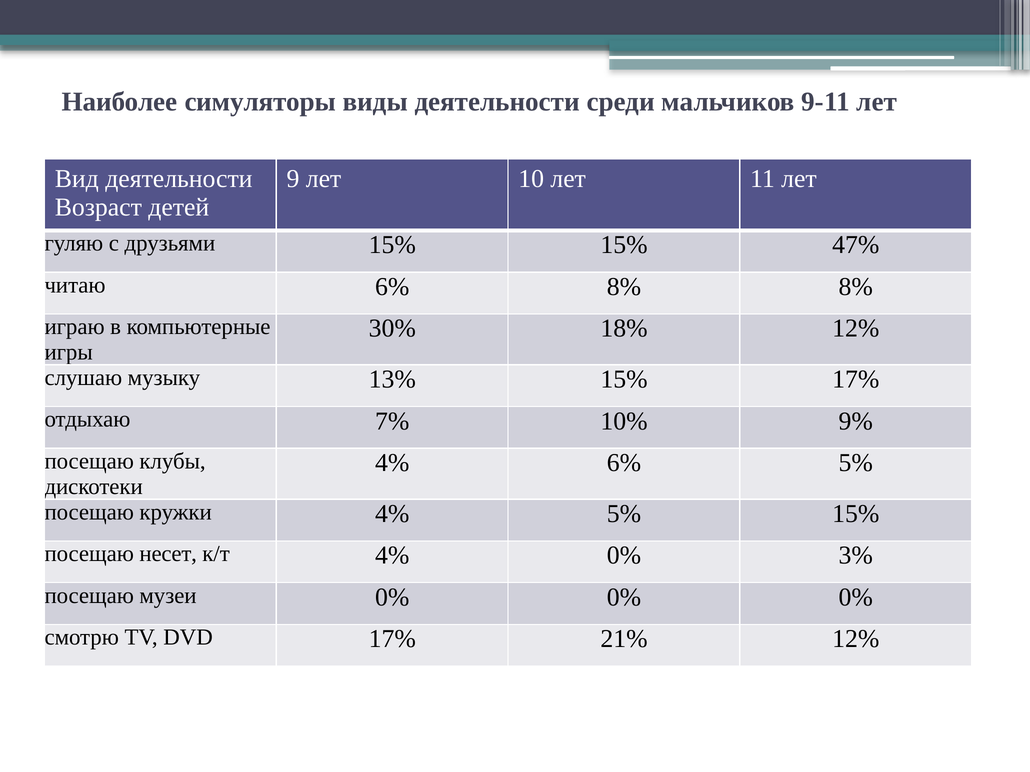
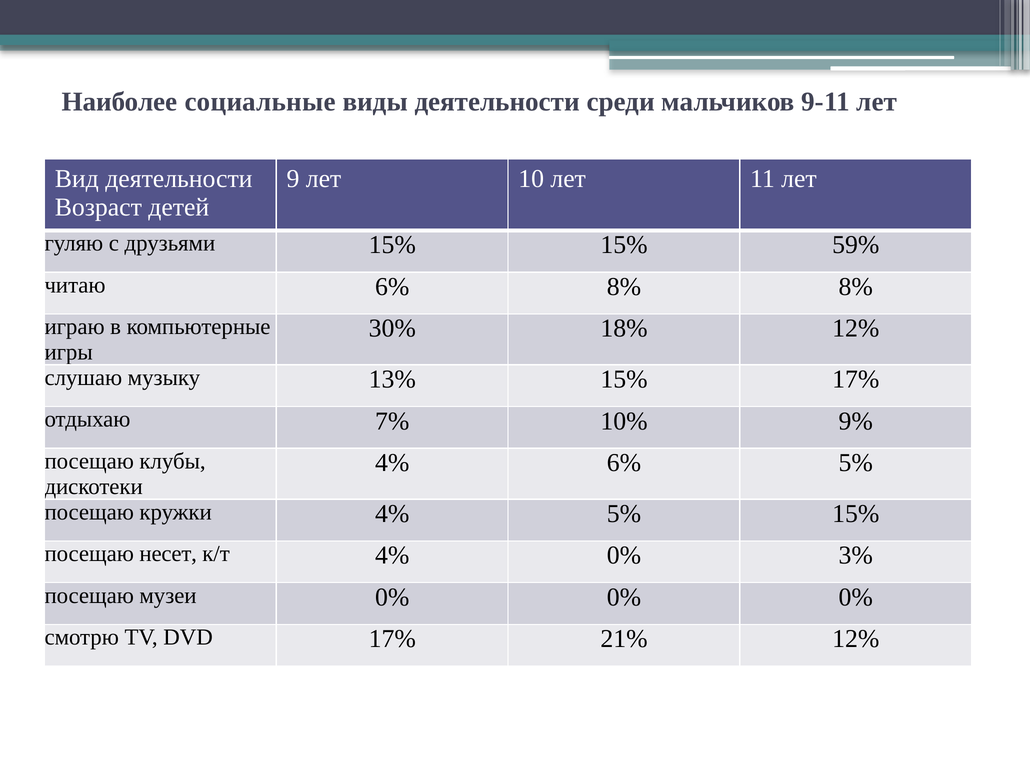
симуляторы: симуляторы -> социальные (260, 102)
47%: 47% -> 59% (856, 245)
